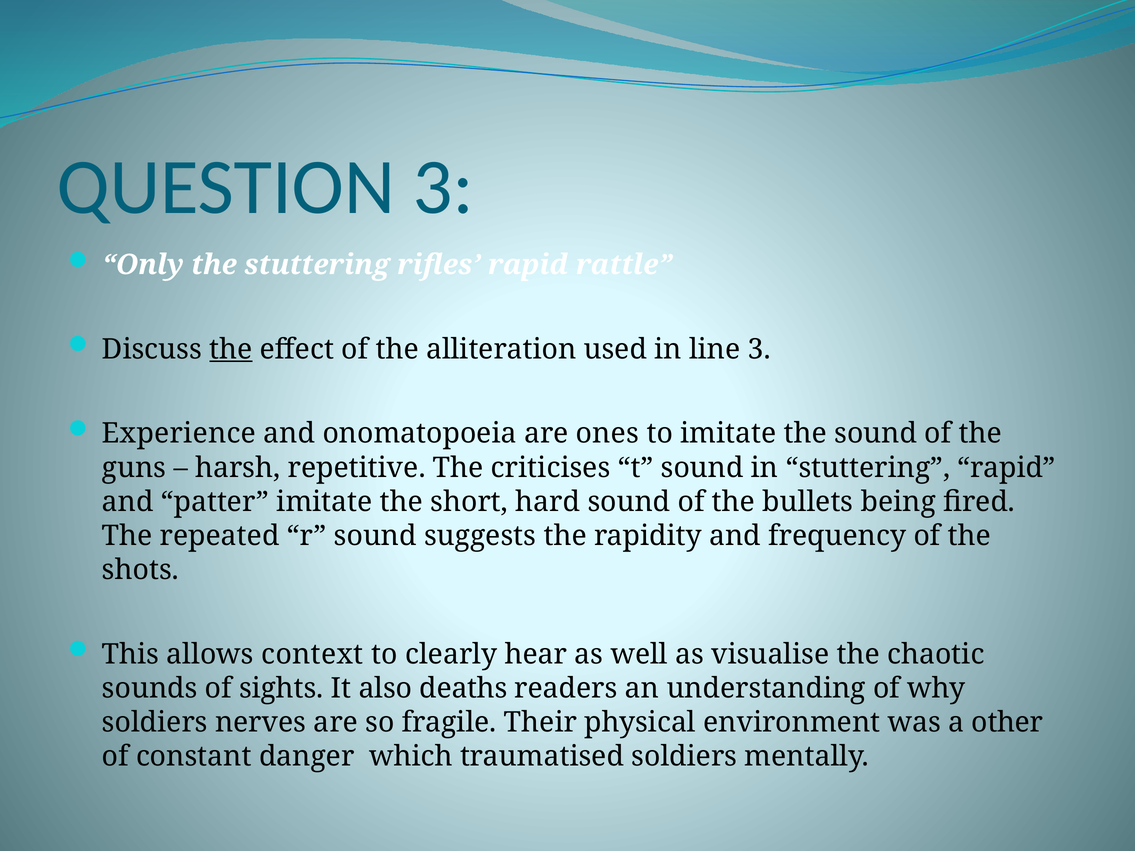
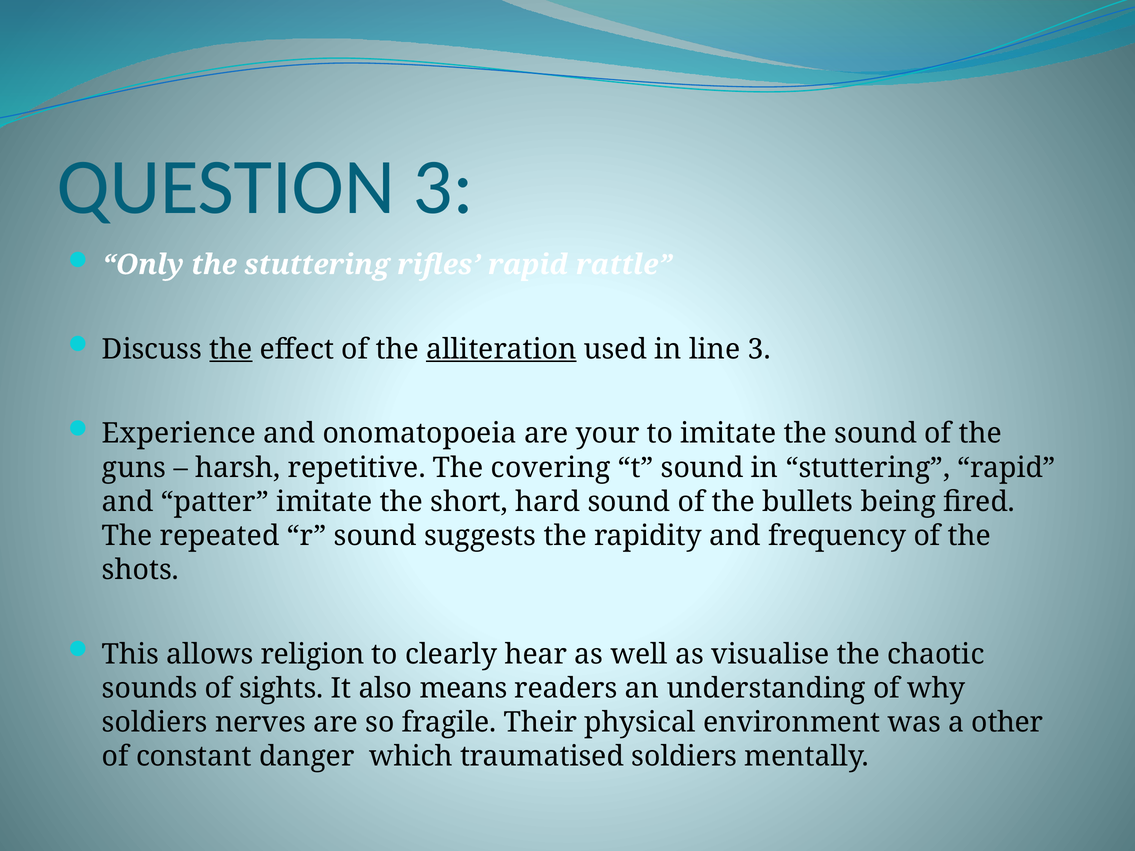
alliteration underline: none -> present (501, 349)
ones: ones -> your (608, 434)
criticises: criticises -> covering (551, 468)
context: context -> religion (313, 654)
deaths: deaths -> means (463, 688)
